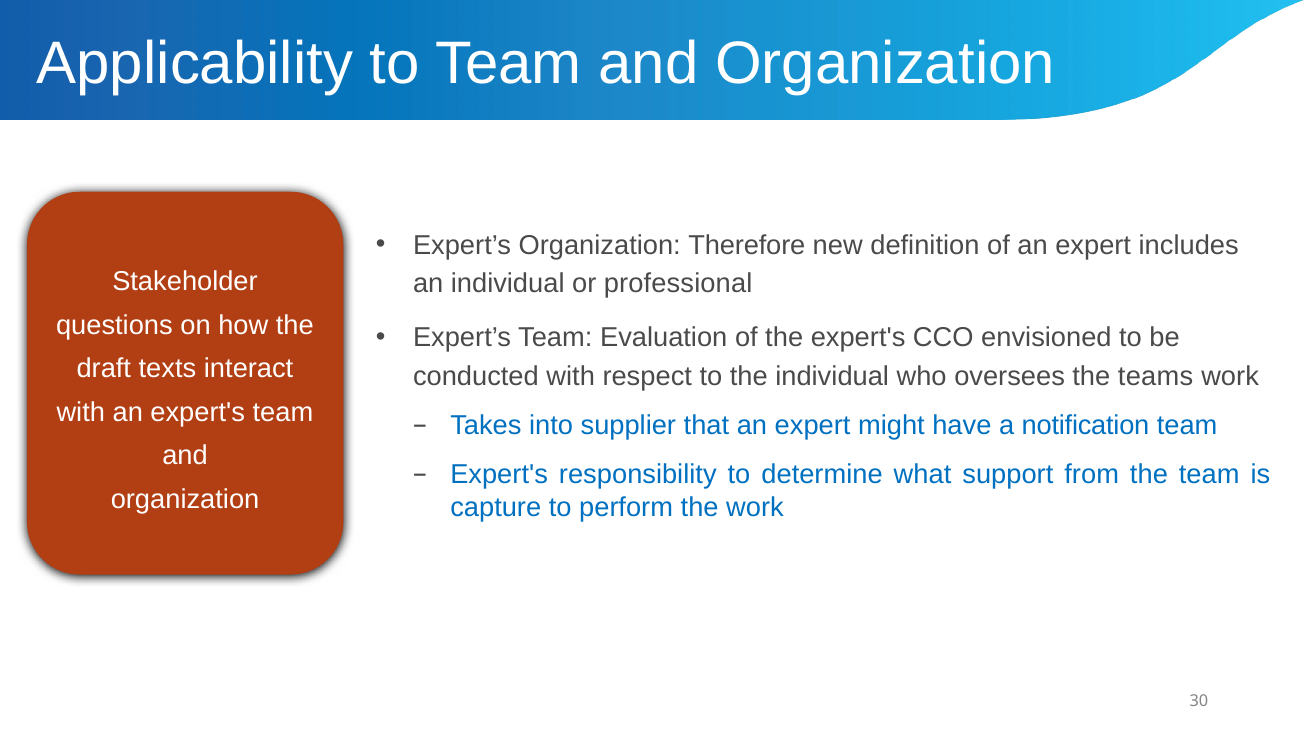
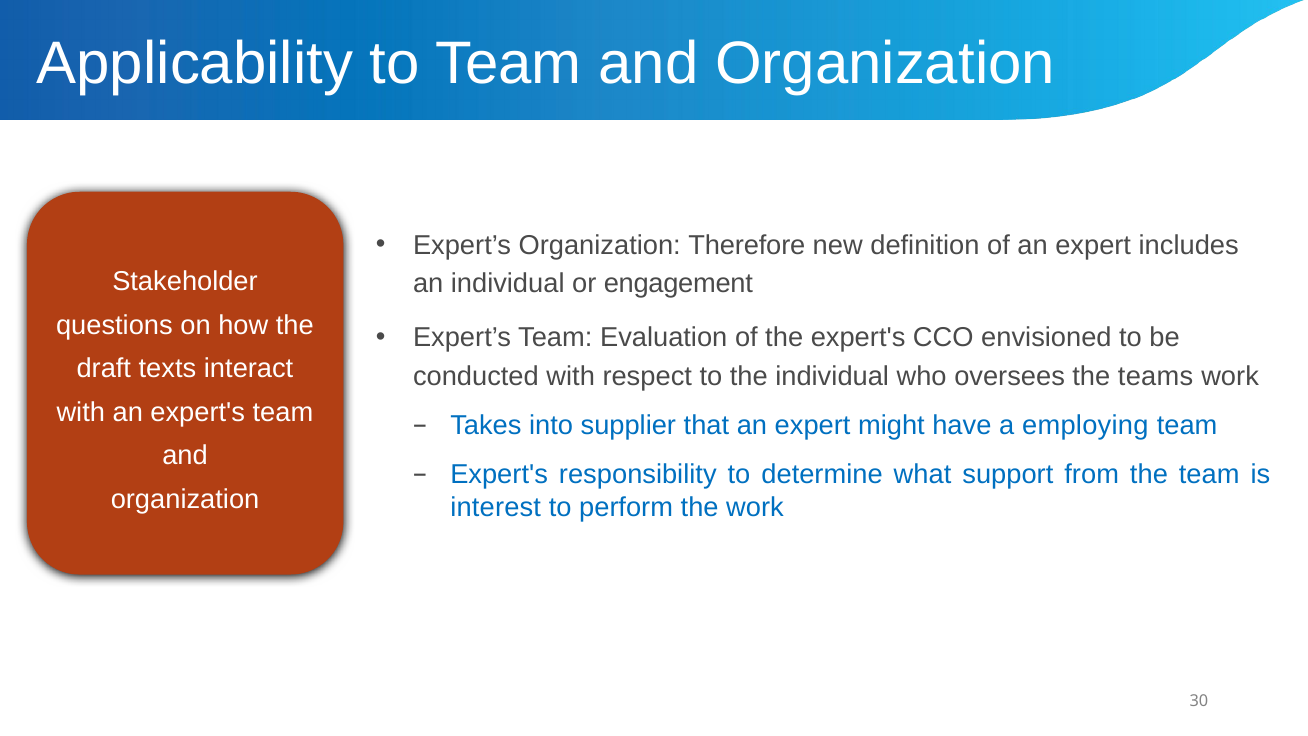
professional: professional -> engagement (678, 283)
notification: notification -> employing (1085, 425)
capture: capture -> interest (496, 507)
